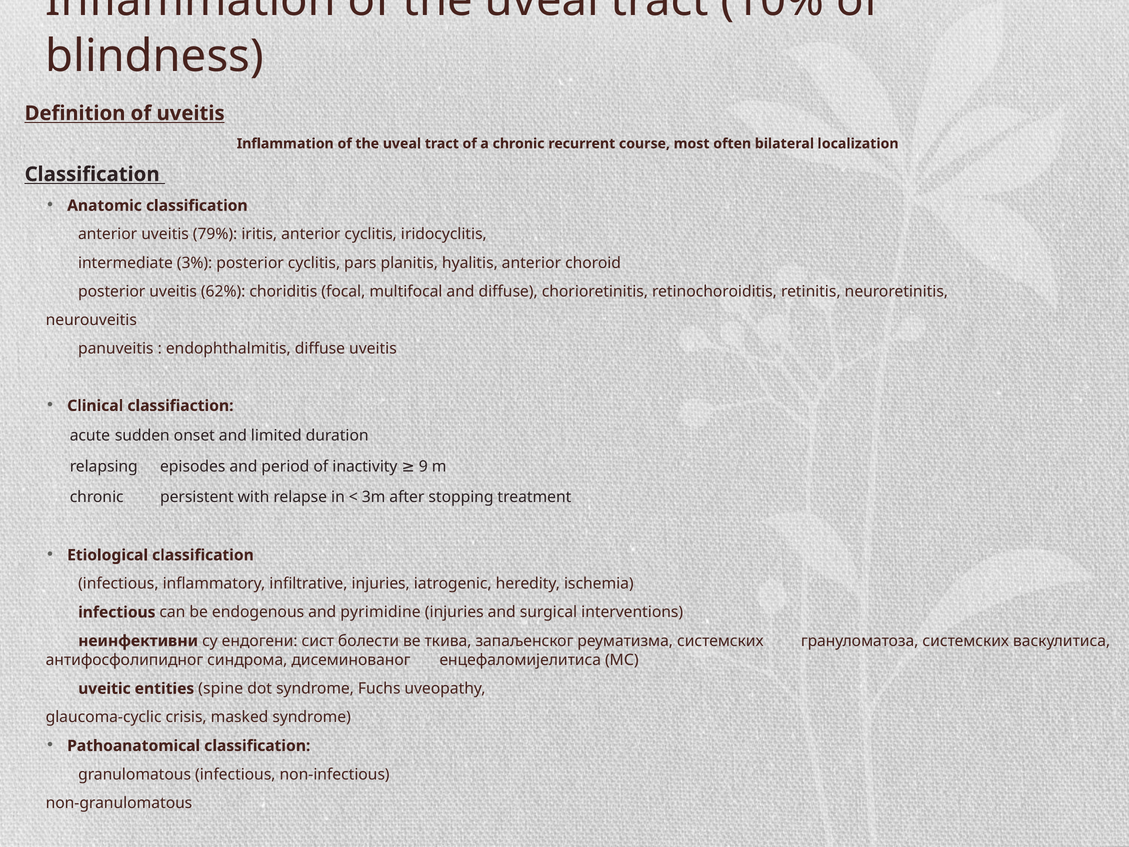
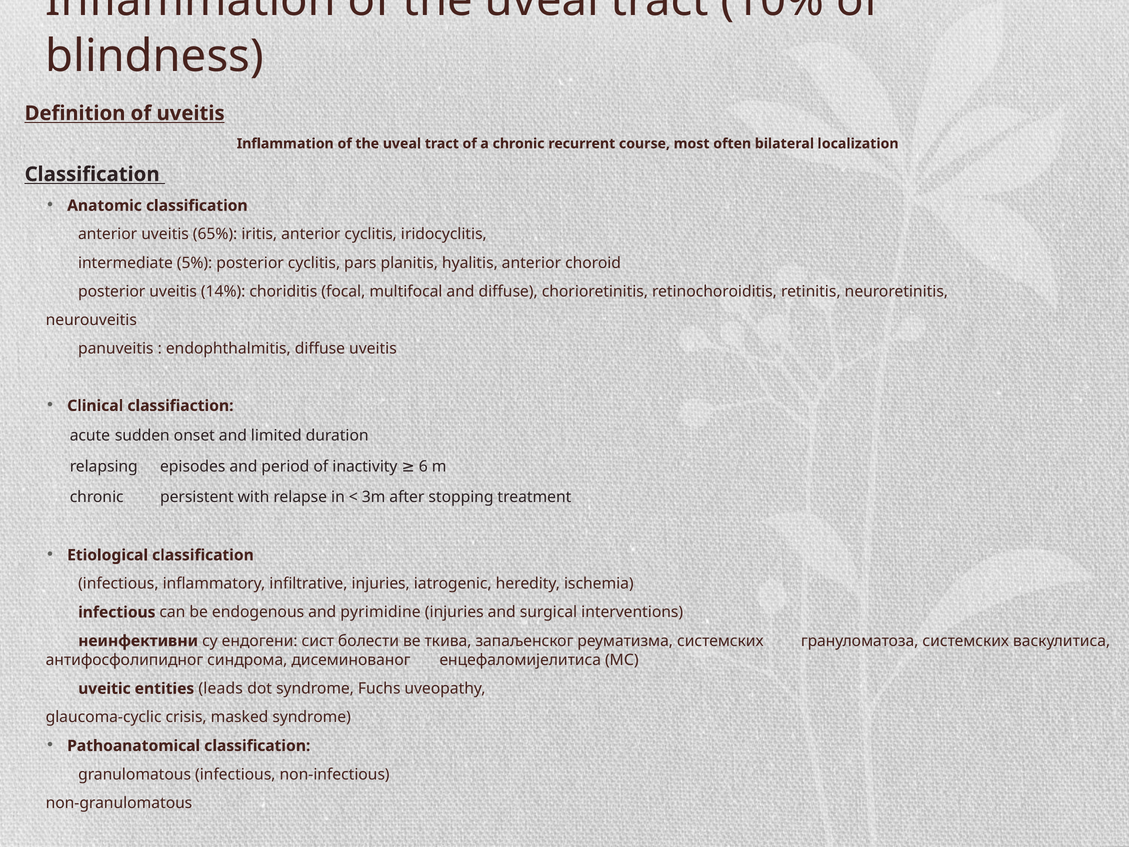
79%: 79% -> 65% (215, 234)
3%: 3% -> 5% (195, 263)
62%: 62% -> 14% (223, 291)
9: 9 -> 6 (423, 466)
spine: spine -> leads (221, 688)
